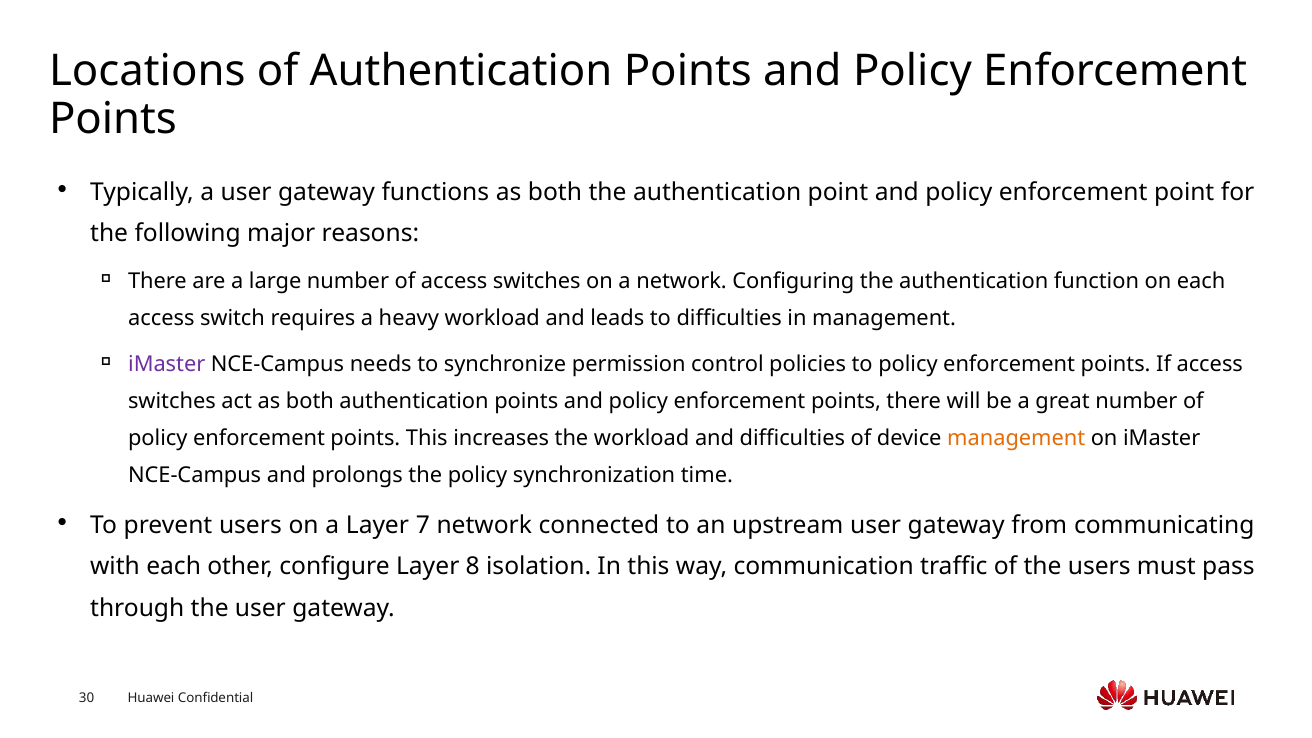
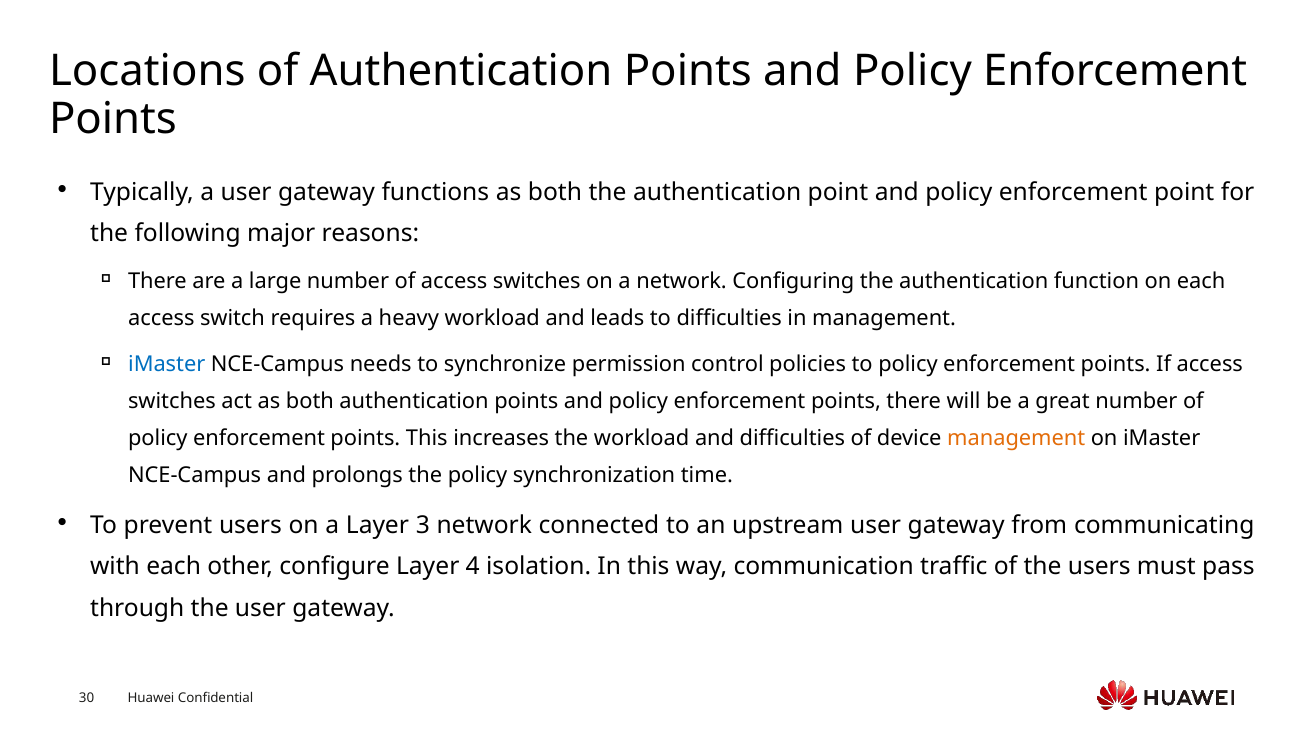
iMaster colour: purple -> blue (167, 365)
7: 7 -> 3 (423, 525)
8: 8 -> 4 (473, 567)
